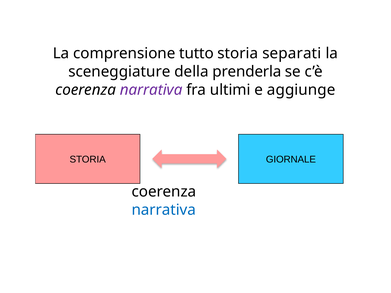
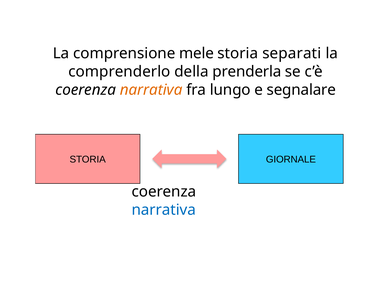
tutto: tutto -> mele (196, 53)
sceneggiature: sceneggiature -> comprenderlo (119, 72)
narrativa colour: purple -> orange (151, 90)
ultimi: ultimi -> lungo (230, 90)
aggiunge: aggiunge -> segnalare (301, 90)
